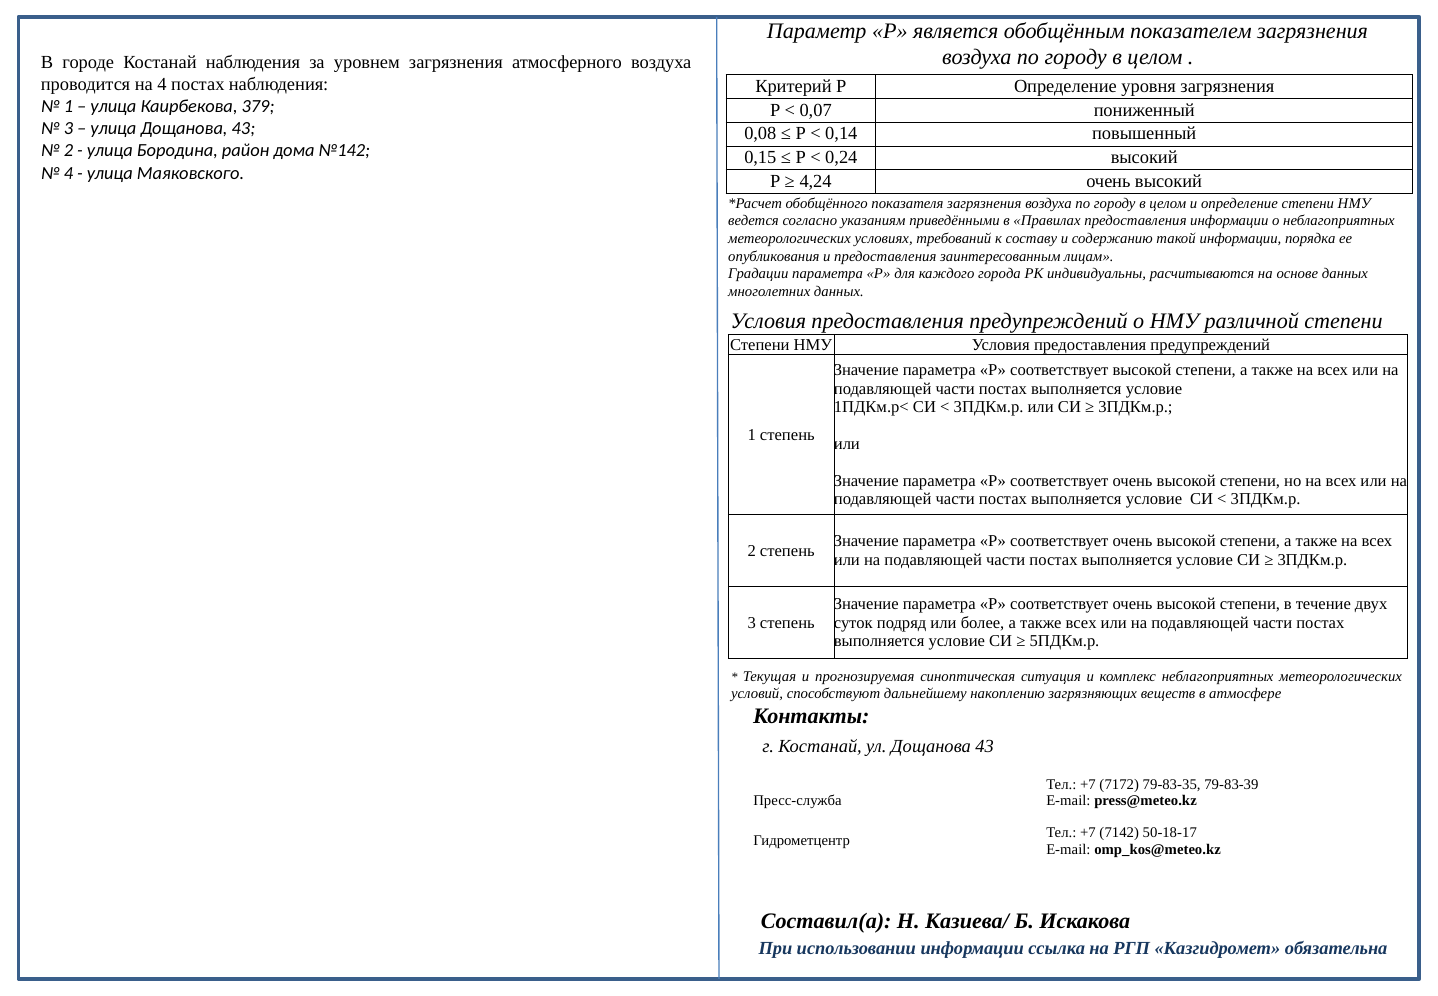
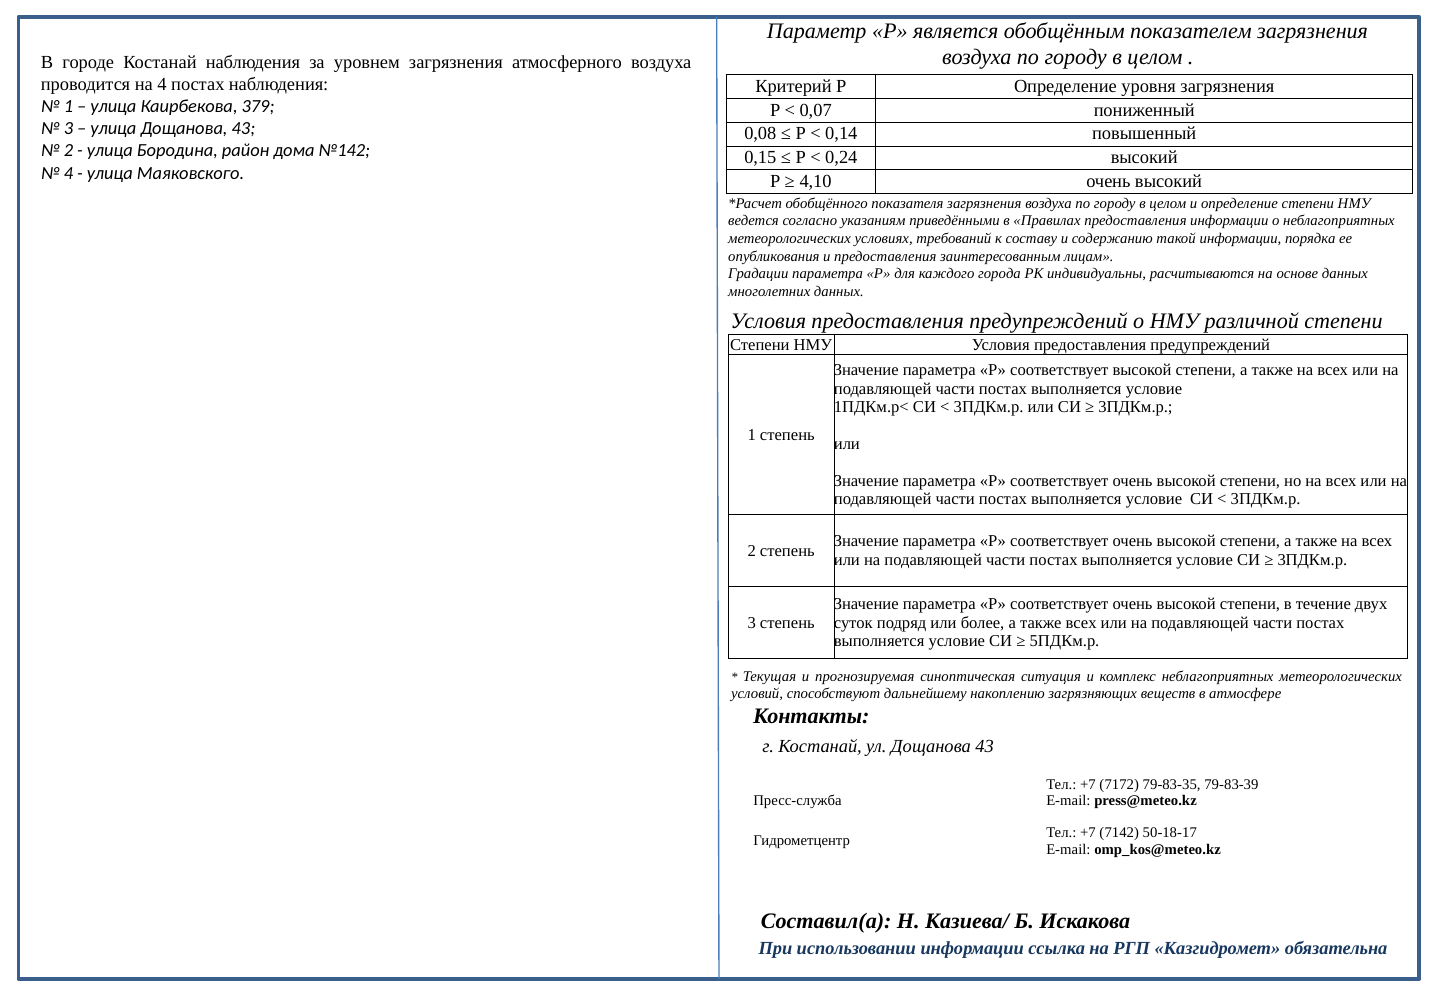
4,24: 4,24 -> 4,10 (816, 181)
